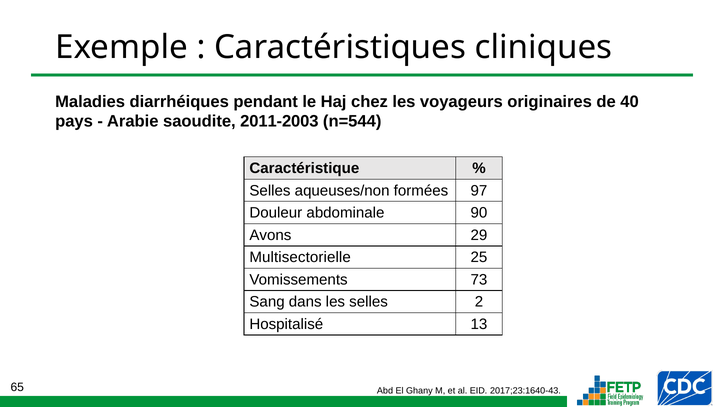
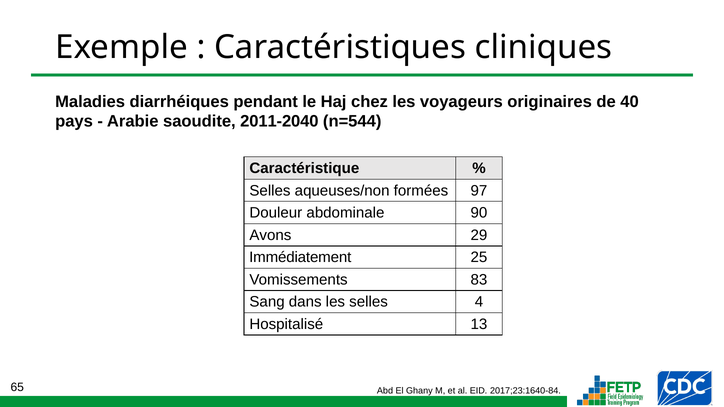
2011-2003: 2011-2003 -> 2011-2040 (279, 122)
Multisectorielle: Multisectorielle -> Immédiatement (300, 257)
73: 73 -> 83 (479, 280)
2: 2 -> 4 (479, 302)
2017;23:1640-43: 2017;23:1640-43 -> 2017;23:1640-84 (525, 391)
